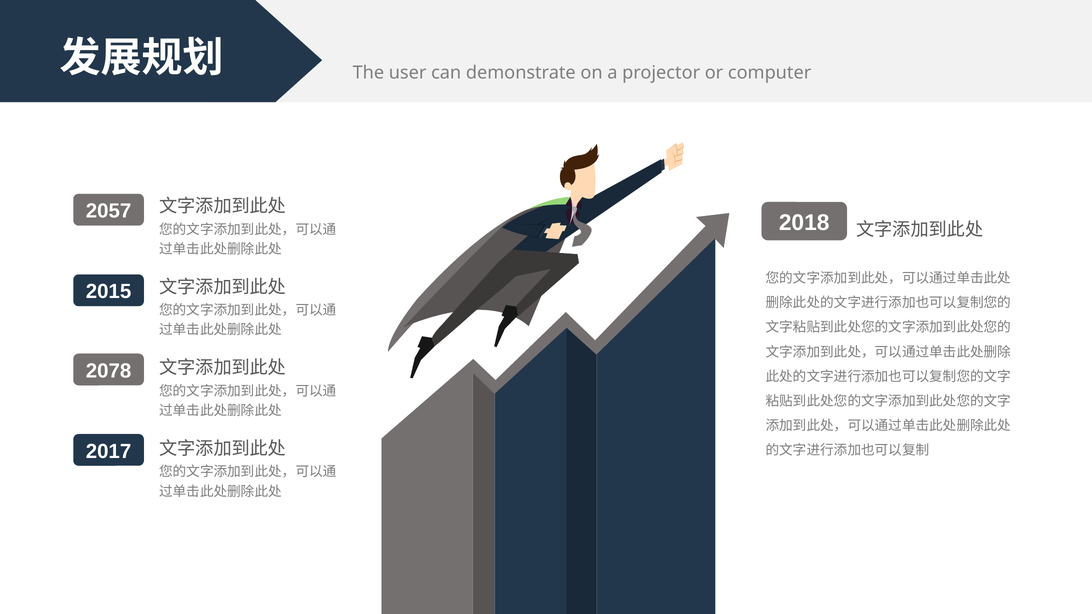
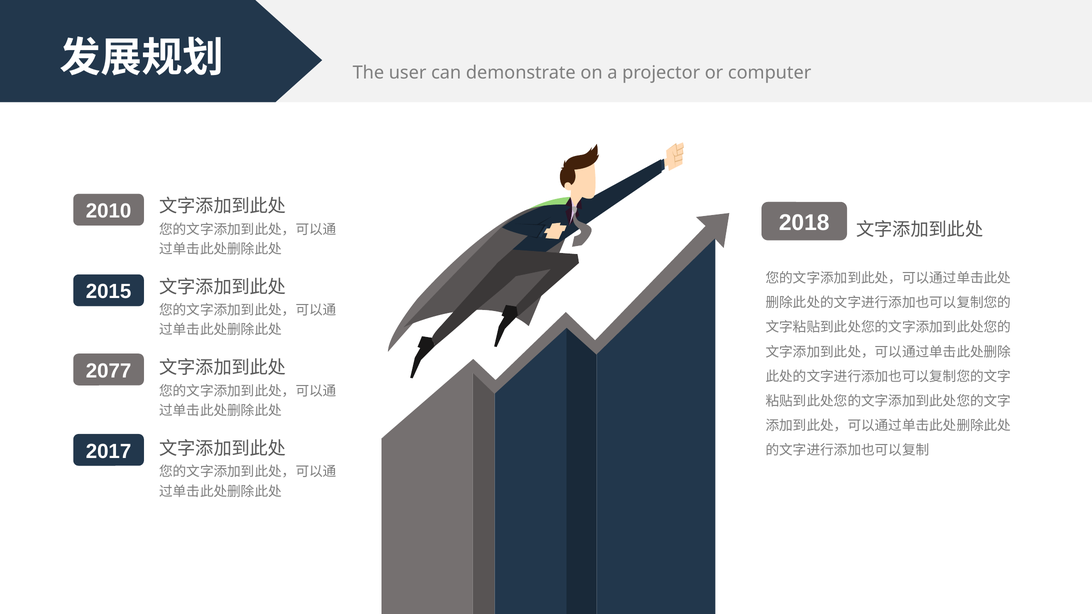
2057: 2057 -> 2010 (109, 211)
2078: 2078 -> 2077 (109, 371)
